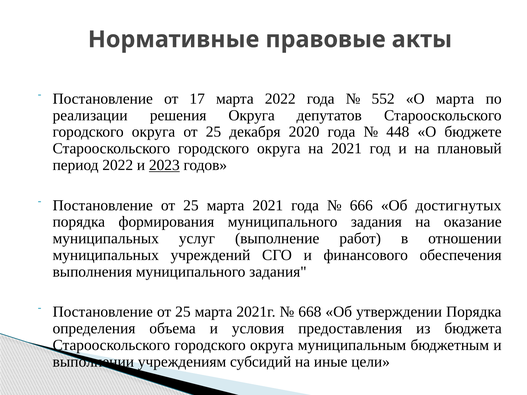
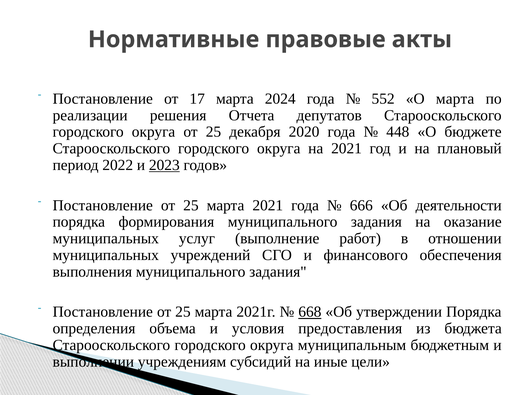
марта 2022: 2022 -> 2024 (280, 99)
решения Округа: Округа -> Отчета (252, 115)
достигнутых: достигнутых -> деятельности (459, 205)
668 underline: none -> present (310, 312)
